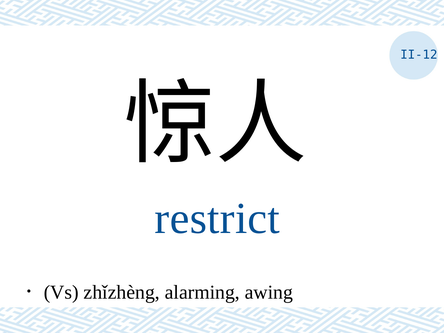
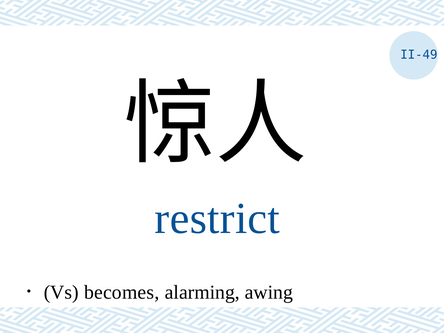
II-12: II-12 -> II-49 (419, 55)
zhǐzhèng: zhǐzhèng -> becomes (122, 292)
